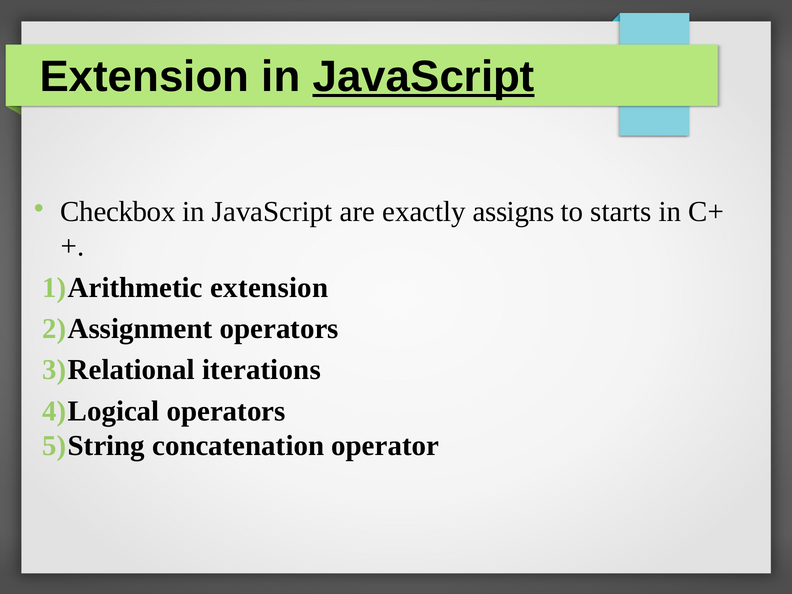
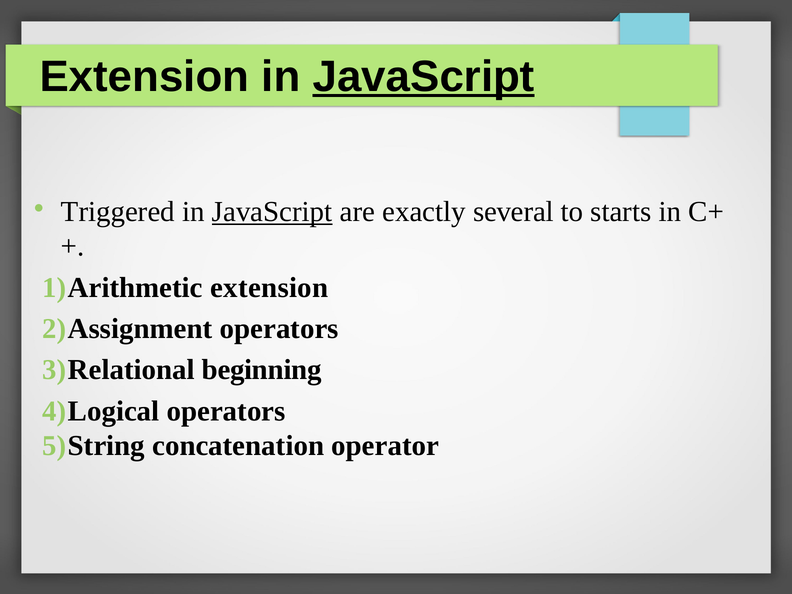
Checkbox: Checkbox -> Triggered (118, 212)
JavaScript underline: none -> present (272, 212)
assigns: assigns -> several (513, 212)
iterations: iterations -> beginning (262, 370)
